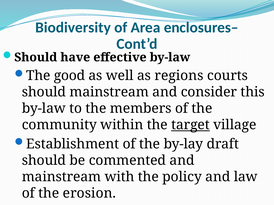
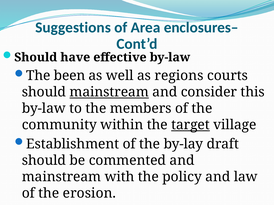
Biodiversity: Biodiversity -> Suggestions (73, 28)
good: good -> been (70, 76)
mainstream underline: none -> present (109, 92)
